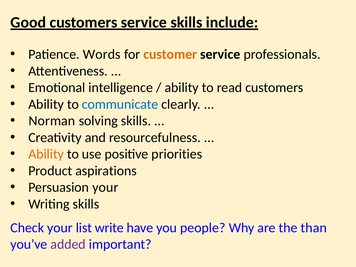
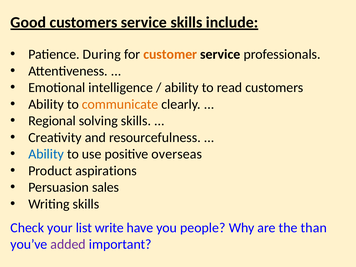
Words: Words -> During (102, 54)
communicate colour: blue -> orange (120, 104)
Norman: Norman -> Regional (52, 121)
Ability colour: orange -> blue (46, 154)
priorities: priorities -> overseas (177, 154)
Persuasion your: your -> sales (105, 187)
